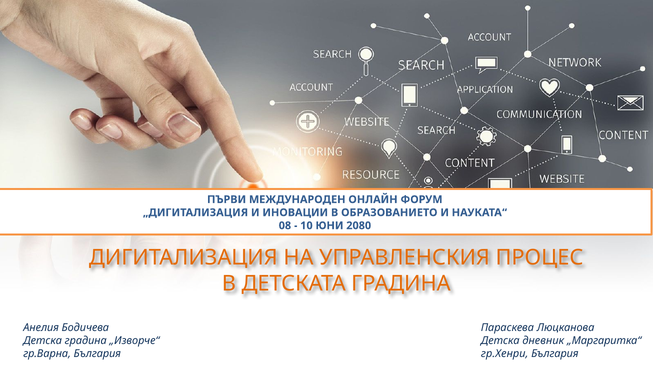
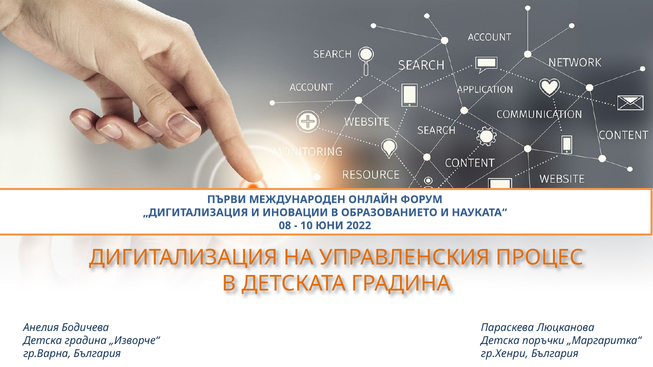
2080: 2080 -> 2022 (359, 226)
дневник: дневник -> поръчки (543, 341)
